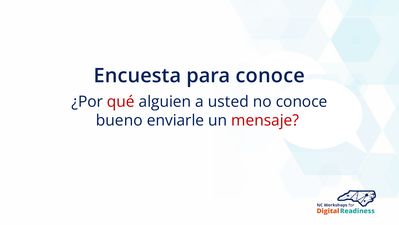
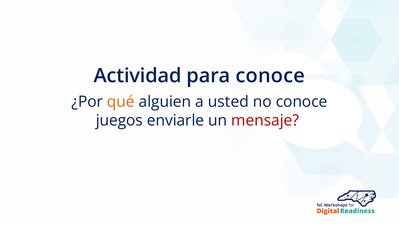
Encuesta: Encuesta -> Actividad (137, 76)
qué colour: red -> orange (121, 102)
bueno: bueno -> juegos (119, 120)
